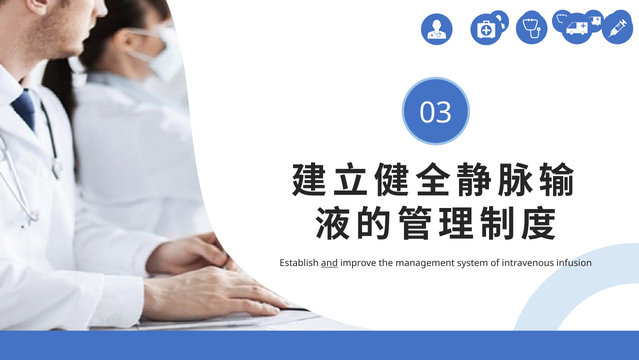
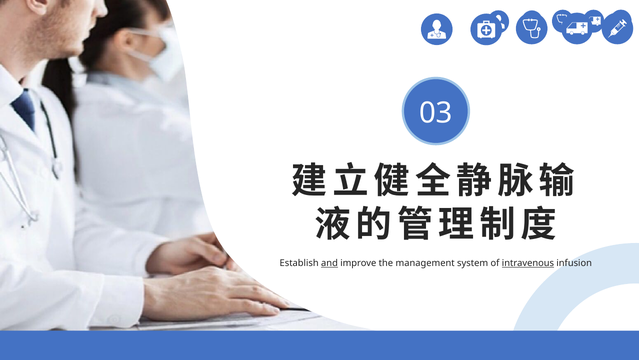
intravenous underline: none -> present (528, 263)
